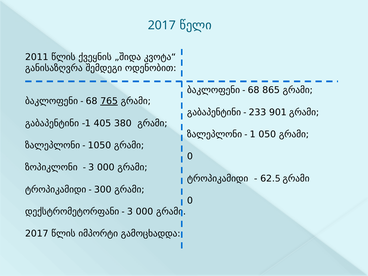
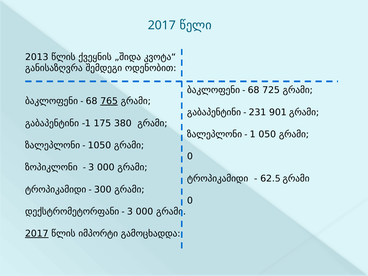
2011: 2011 -> 2013 (37, 57)
865: 865 -> 725 (271, 90)
233: 233 -> 231 (257, 112)
405: 405 -> 175 (102, 123)
2017 underline: none -> present (37, 234)
